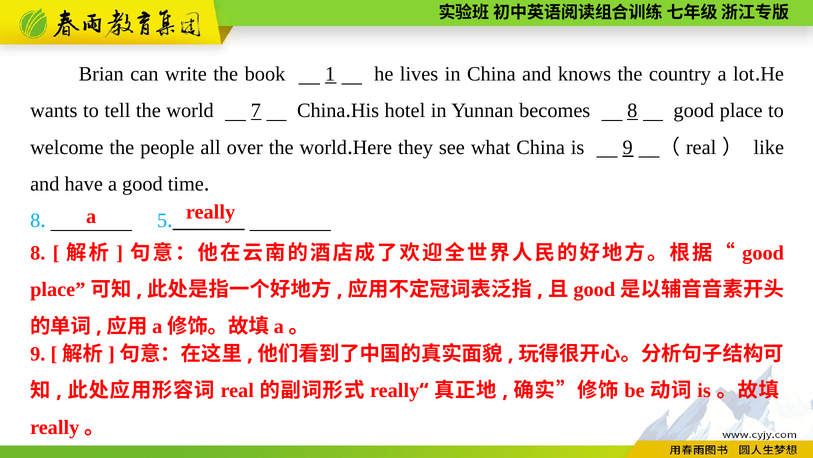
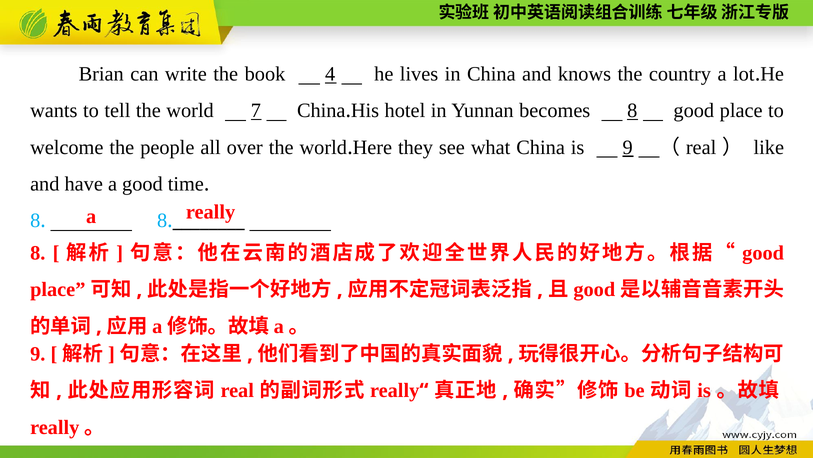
1: 1 -> 4 (330, 74)
5: 5 -> 8 (162, 220)
